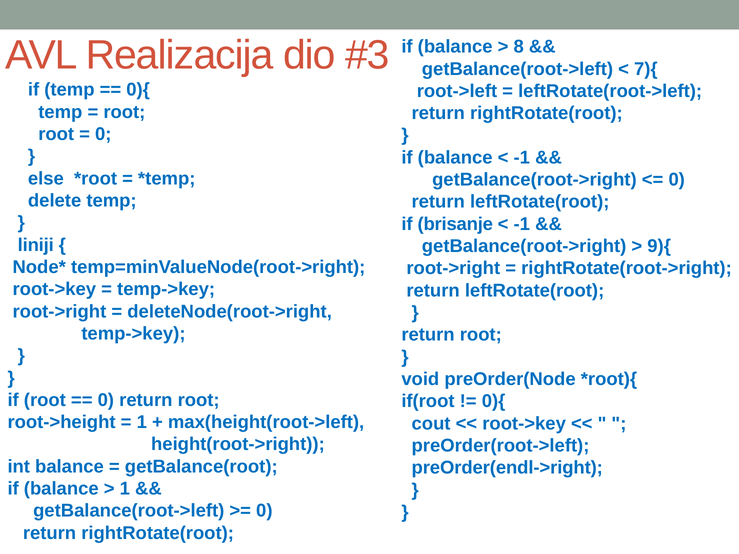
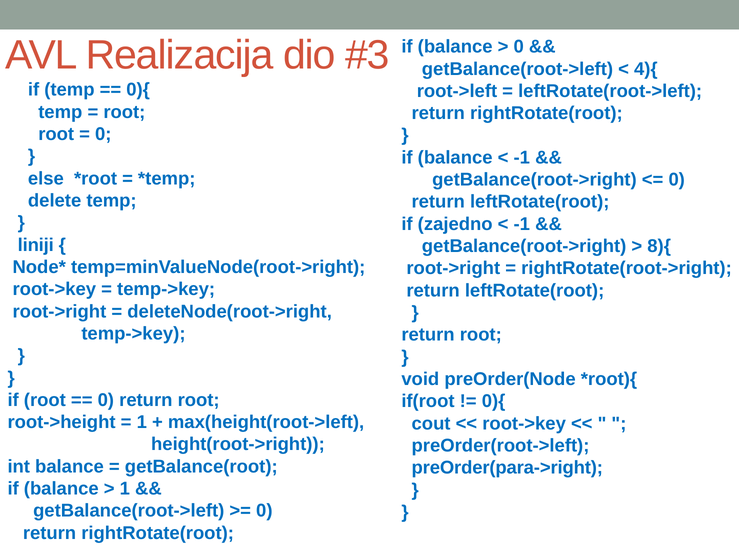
8: 8 -> 0 (519, 47)
7){: 7){ -> 4){ (646, 69)
brisanje: brisanje -> zajedno (455, 224)
9){: 9){ -> 8){ (659, 246)
preOrder(endl->right: preOrder(endl->right -> preOrder(para->right (507, 468)
